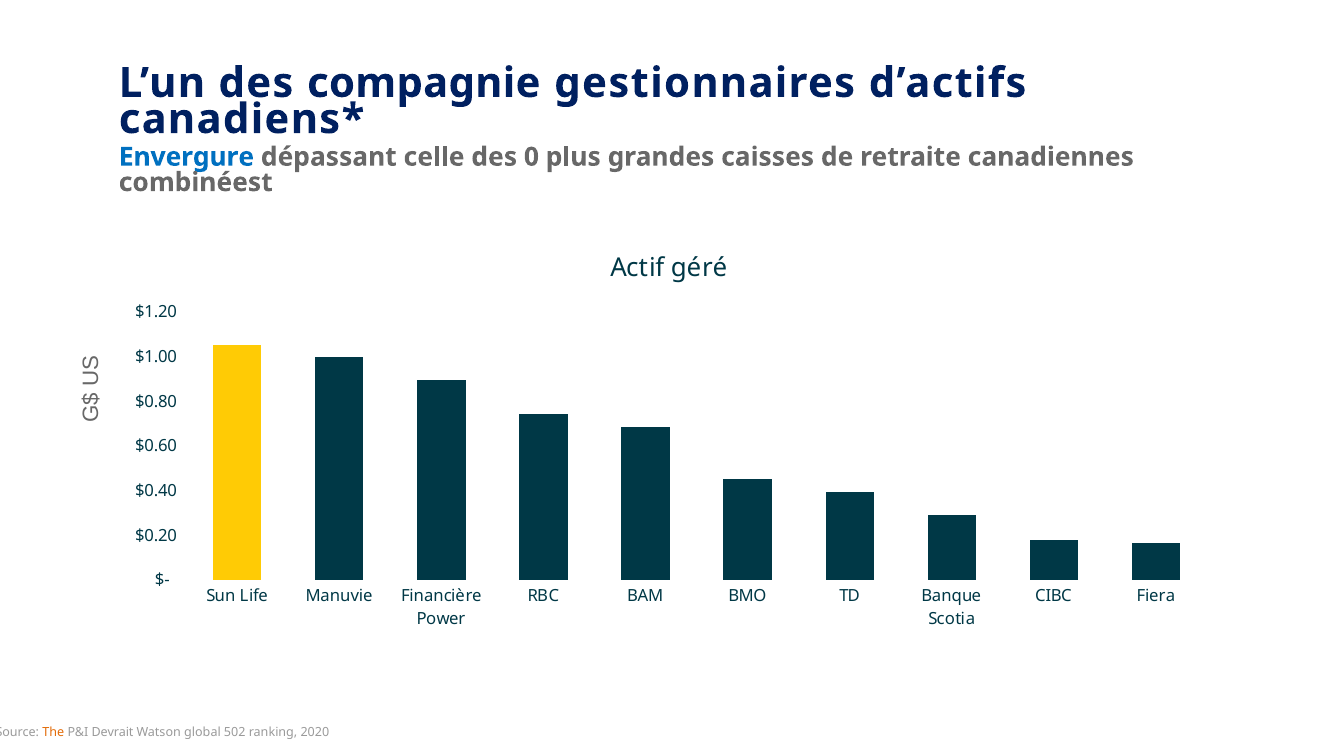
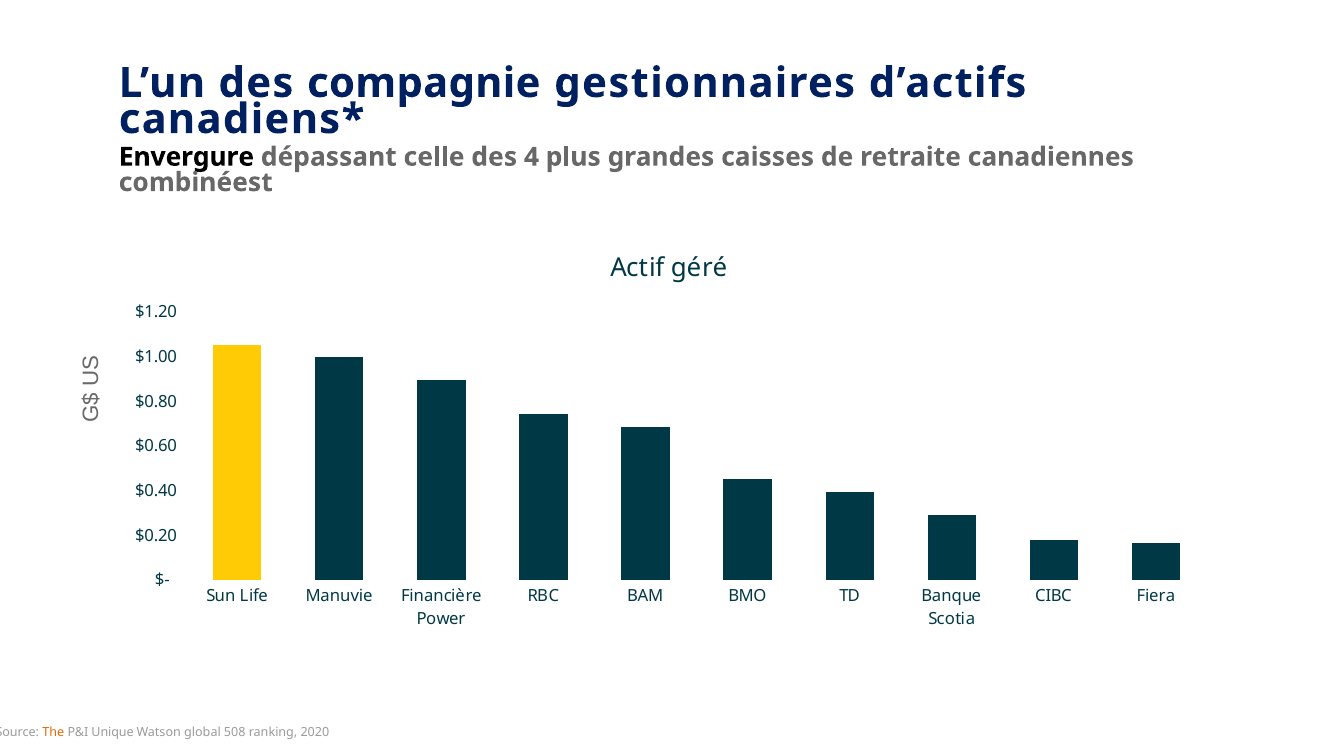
Envergure colour: blue -> black (186, 157)
0: 0 -> 4 (531, 157)
Devrait: Devrait -> Unique (113, 732)
502: 502 -> 508 (235, 732)
